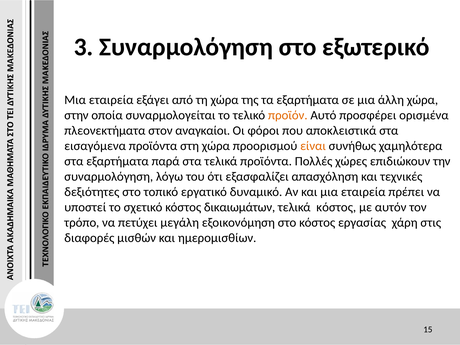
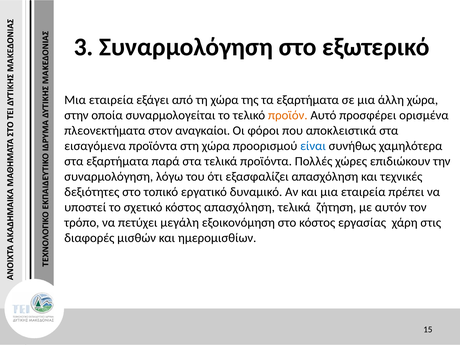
είναι colour: orange -> blue (313, 146)
κόστος δικαιωμάτων: δικαιωμάτων -> απασχόληση (239, 207)
τελικά κόστος: κόστος -> ζήτηση (336, 207)
